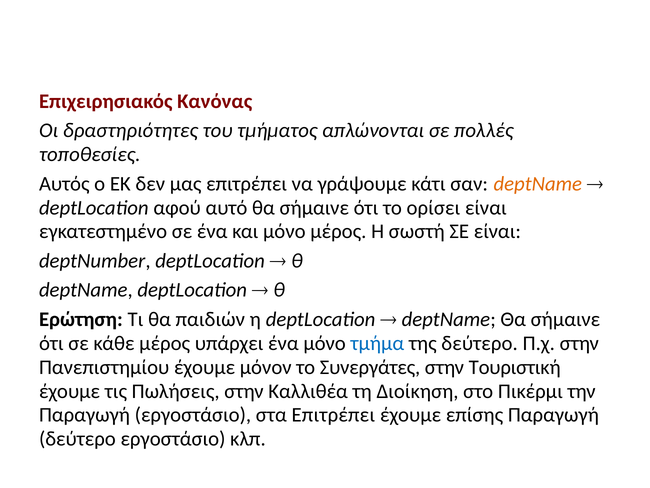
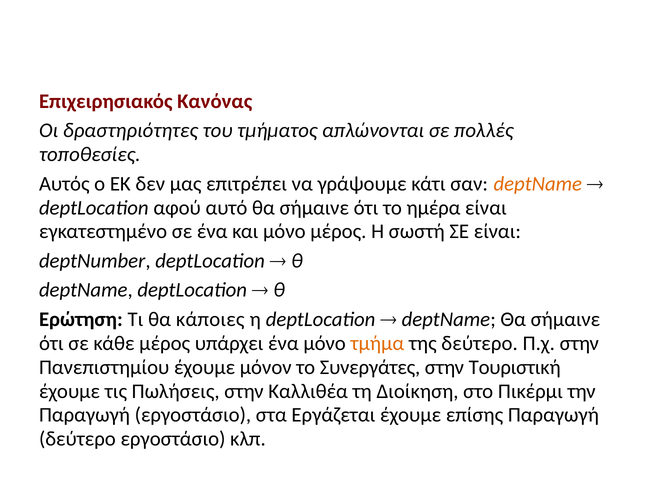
ορίσει: ορίσει -> ημέρα (434, 207)
παιδιών: παιδιών -> κάποιες (210, 319)
τμήμα colour: blue -> orange (377, 343)
στα Επιτρέπει: Επιτρέπει -> Εργάζεται (333, 415)
